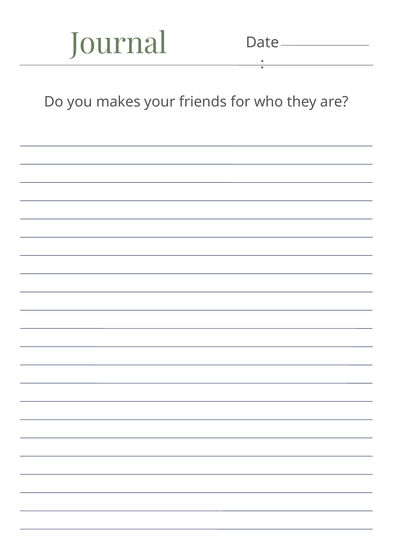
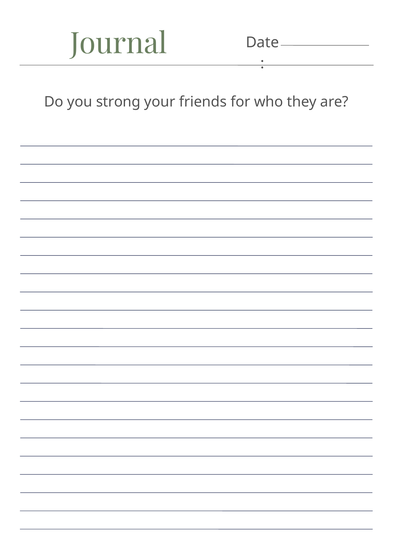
makes: makes -> strong (118, 102)
